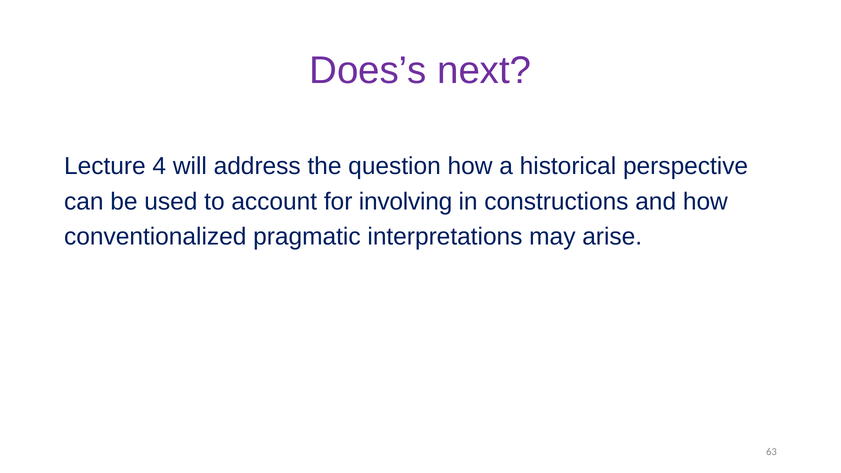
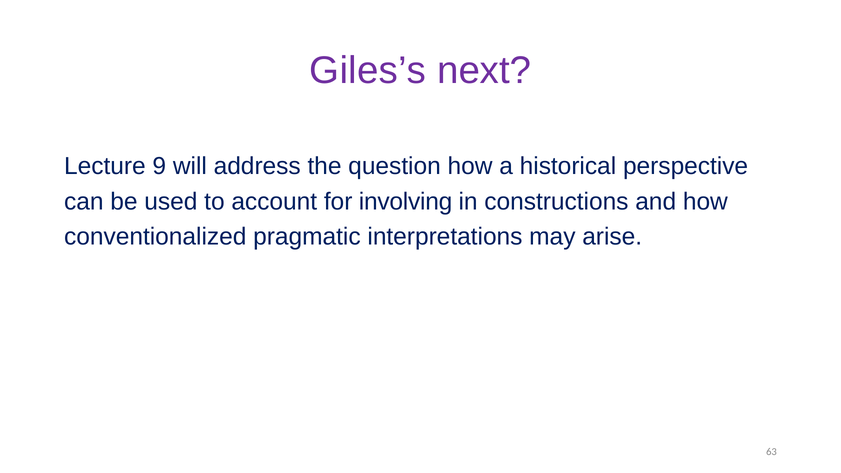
Does’s: Does’s -> Giles’s (368, 71)
4: 4 -> 9 (159, 166)
